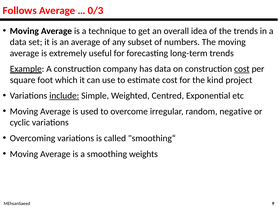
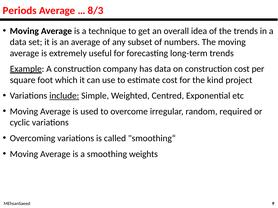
Follows: Follows -> Periods (20, 11)
0/3: 0/3 -> 8/3 (96, 11)
cost underline: present -> none (242, 69)
negative: negative -> required (236, 112)
